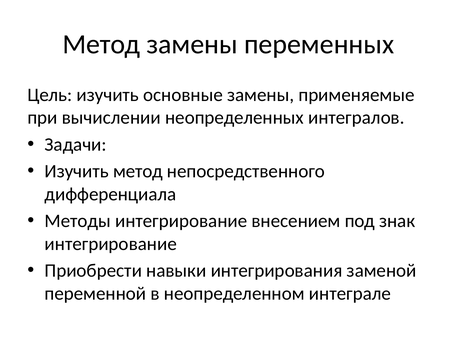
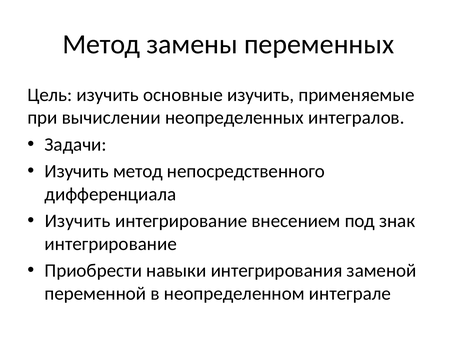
основные замены: замены -> изучить (261, 95)
Методы: Методы -> Изучить (78, 221)
